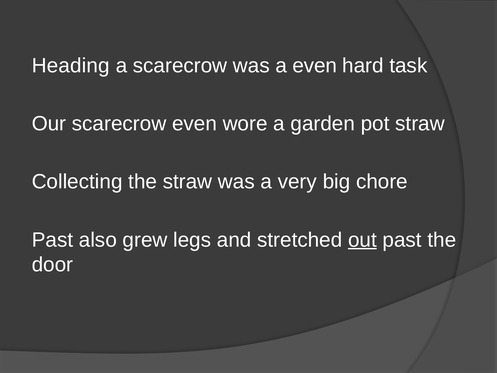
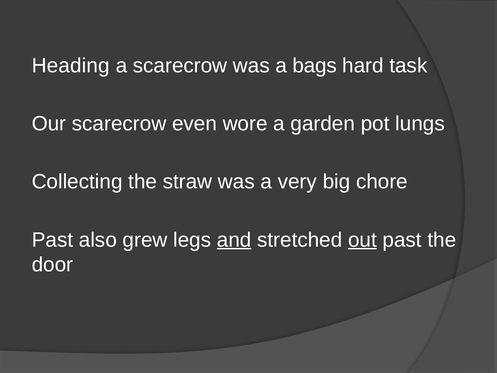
a even: even -> bags (315, 66)
pot straw: straw -> lungs (420, 124)
and underline: none -> present (234, 240)
